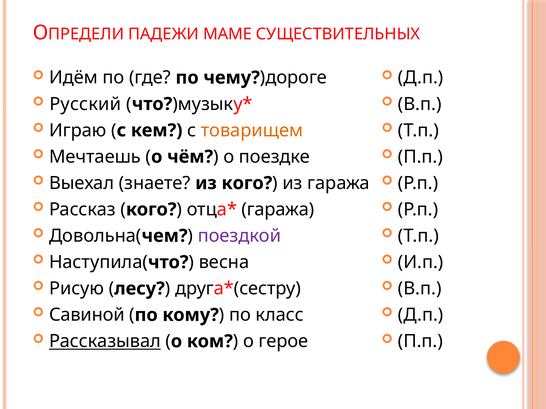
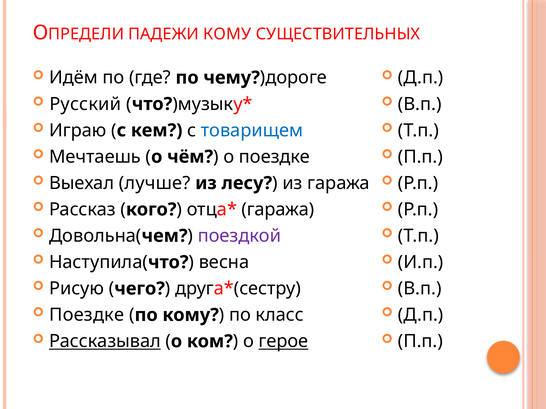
ПАДЕЖИ МАМЕ: МАМЕ -> КОМУ (227, 34)
товарищем colour: orange -> blue (252, 131)
знаете: знаете -> лучше (155, 183)
из кого: кого -> лесу (247, 183)
лесу: лесу -> чего (140, 289)
Савиной: Савиной -> Поездке (87, 315)
герое underline: none -> present (283, 342)
